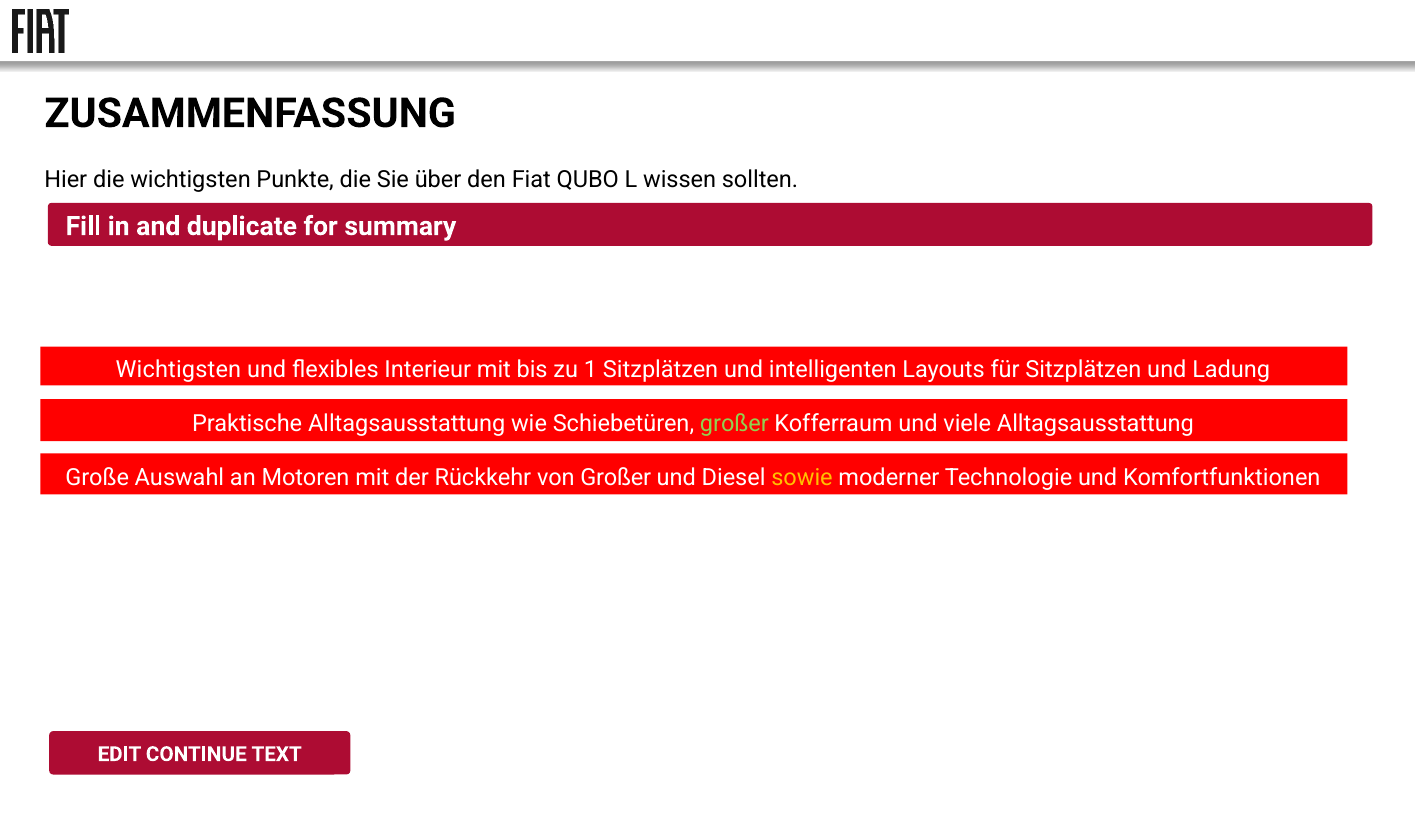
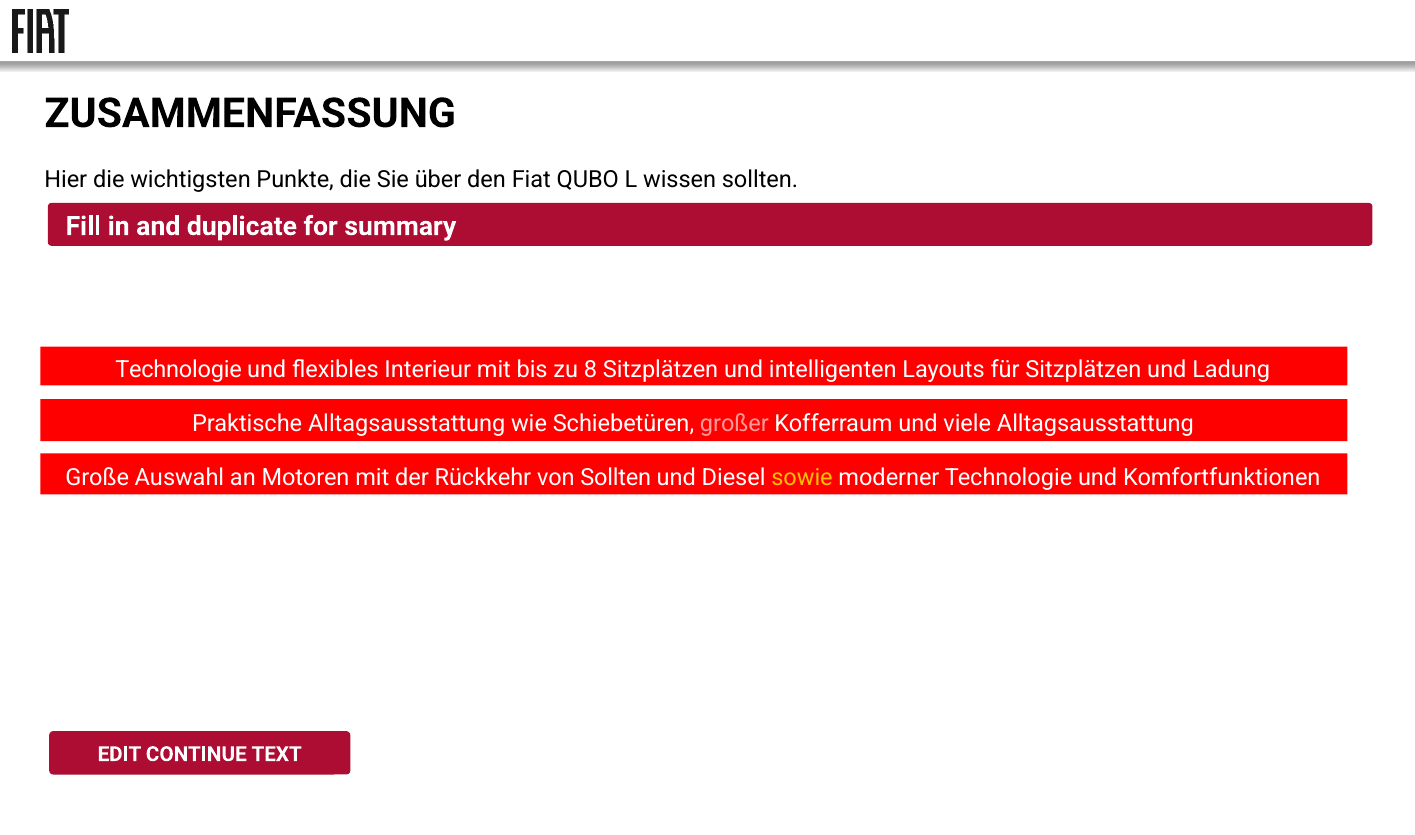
Wichtigsten: Wichtigsten -> Technologie (179, 370)
1: 1 -> 8 (590, 370)
großer colour: light green -> pink (734, 424)
von Großer: Großer -> Sollten (616, 478)
